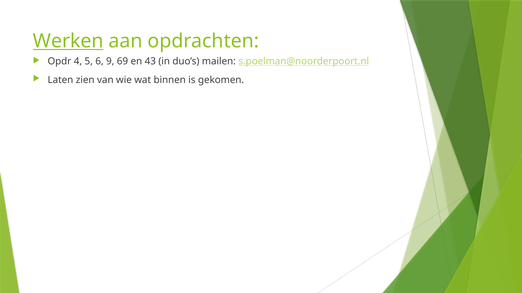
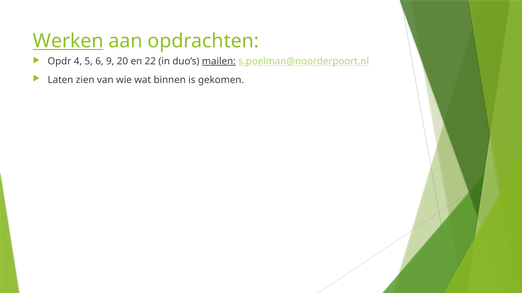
69: 69 -> 20 (122, 61)
43: 43 -> 22 (150, 61)
mailen underline: none -> present (219, 61)
